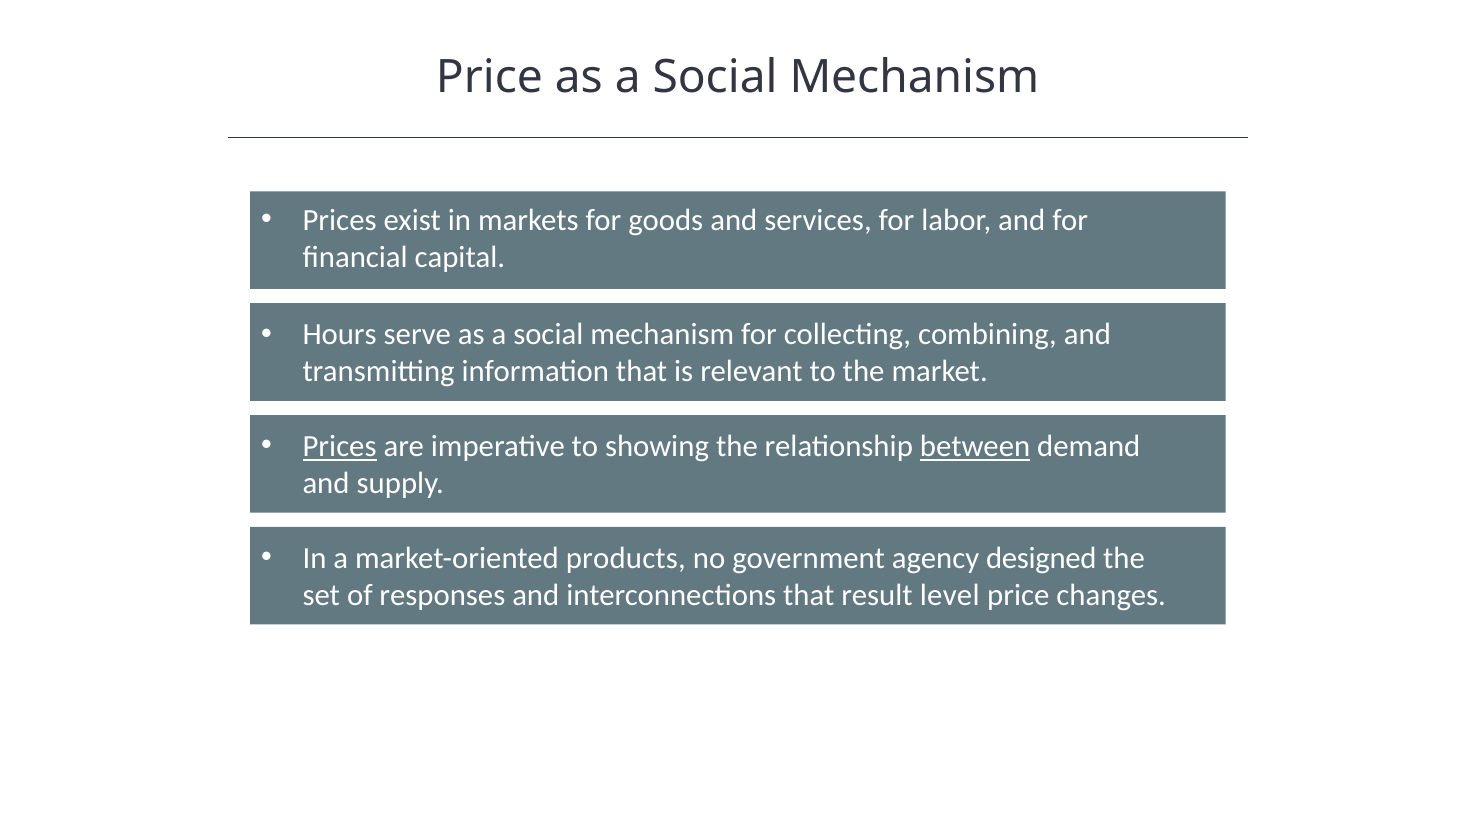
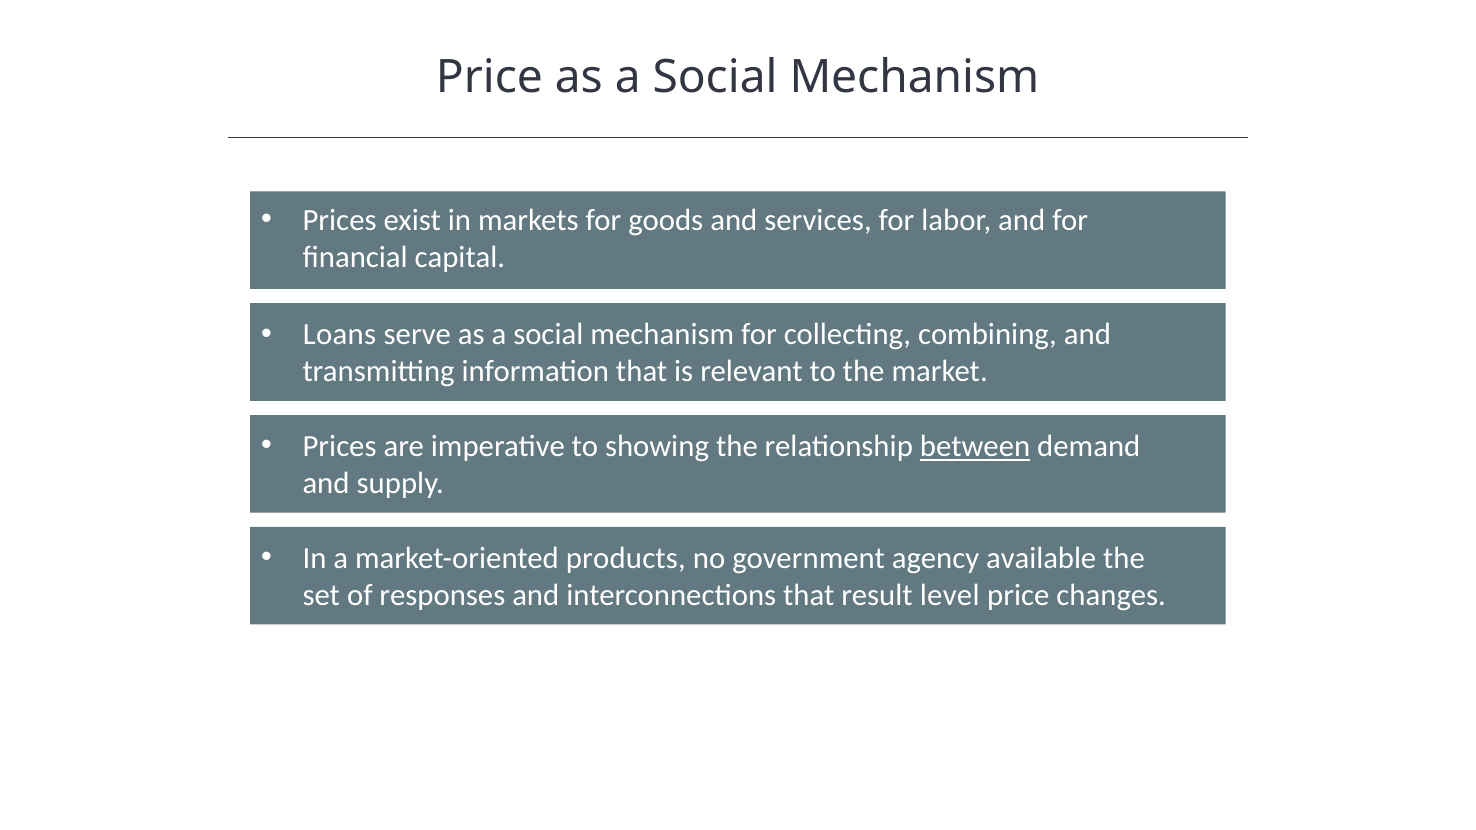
Hours: Hours -> Loans (339, 335)
Prices underline: present -> none (340, 447)
designed: designed -> available (1041, 559)
